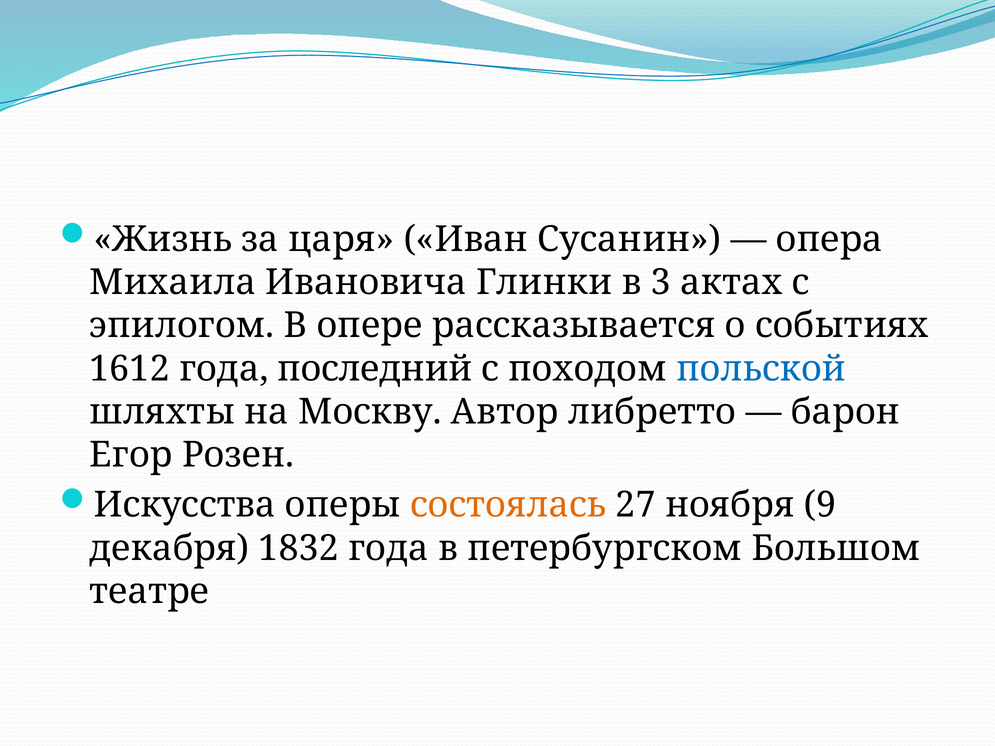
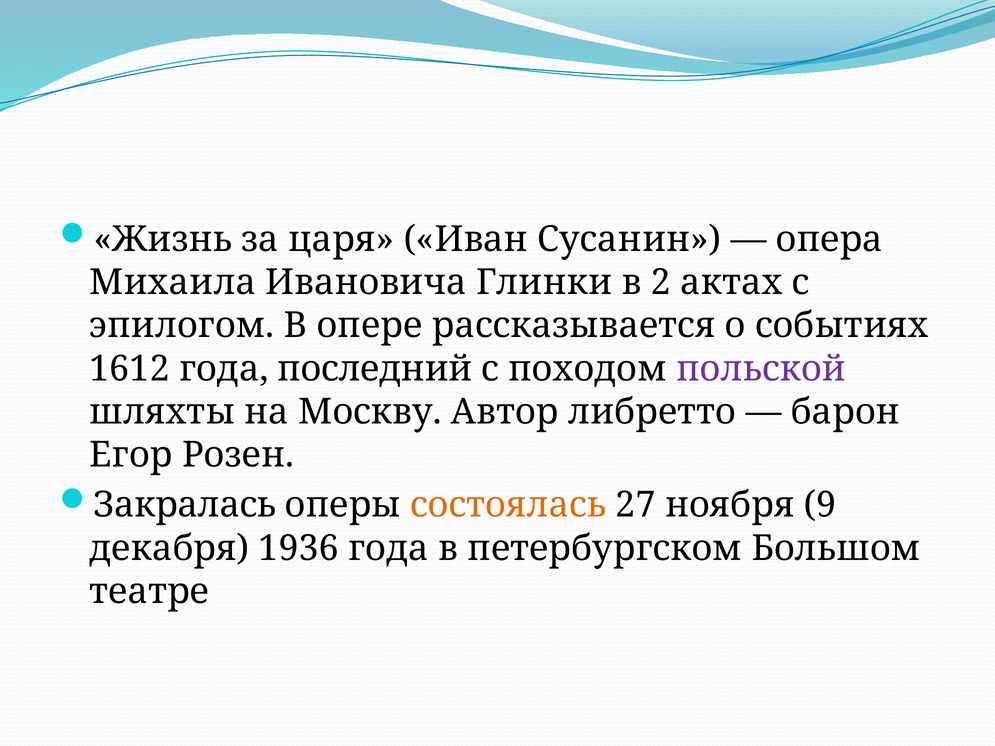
3: 3 -> 2 (661, 283)
польской colour: blue -> purple (761, 369)
Искусства: Искусства -> Закралась (185, 505)
1832: 1832 -> 1936 (299, 548)
